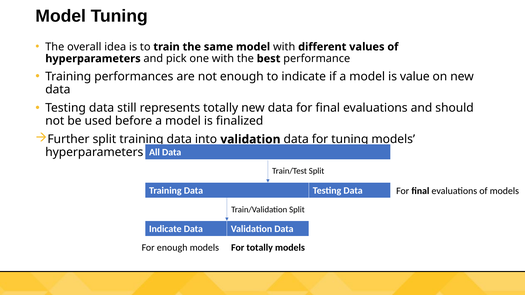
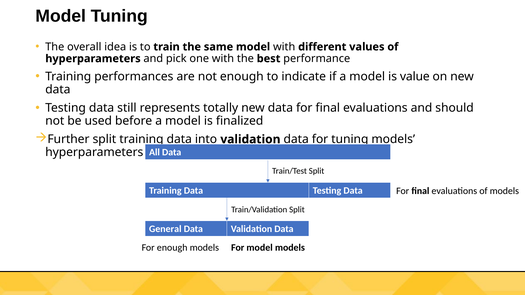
Indicate: Indicate -> General (165, 229)
For totally: totally -> model (260, 248)
